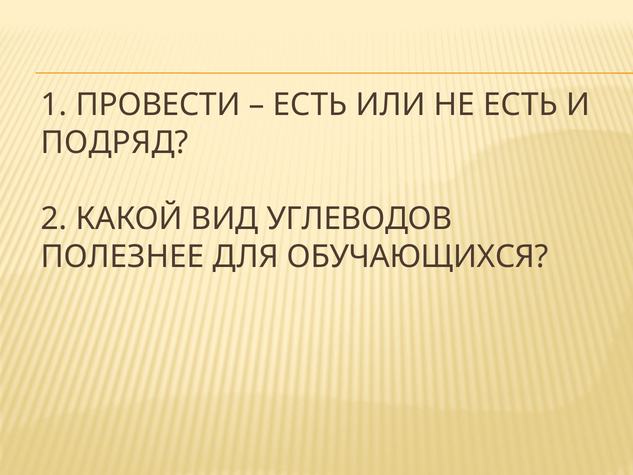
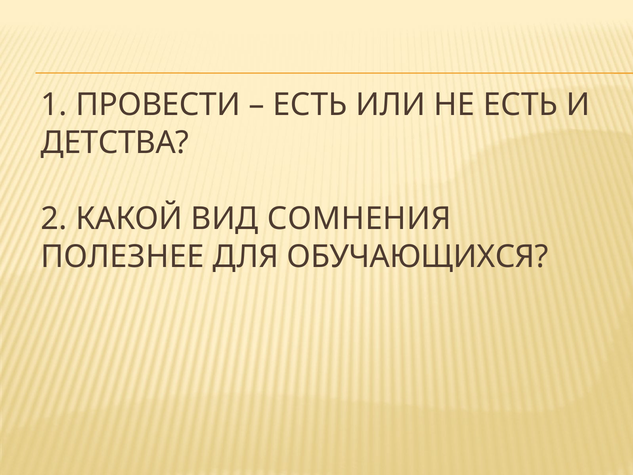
ПОДРЯД: ПОДРЯД -> ДЕТСТВА (115, 143)
УГЛЕВОДОВ: УГЛЕВОДОВ -> СОМНЕНИЯ (359, 219)
